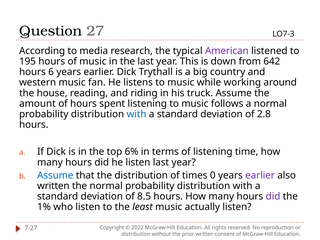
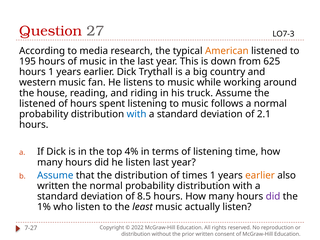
Question colour: black -> red (51, 31)
American colour: purple -> orange (227, 51)
642: 642 -> 625 (272, 61)
hours 6: 6 -> 1 (51, 72)
amount: amount -> listened (37, 104)
2.8: 2.8 -> 2.1 (264, 114)
6%: 6% -> 4% (132, 152)
times 0: 0 -> 1 (213, 175)
earlier colour: purple -> orange (260, 175)
